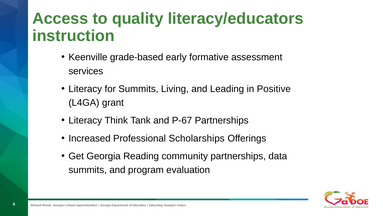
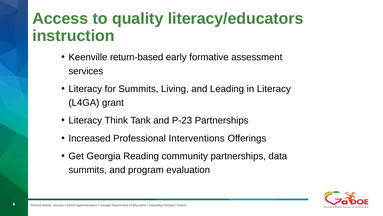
grade-based: grade-based -> return-based (137, 57)
in Positive: Positive -> Literacy (274, 89)
P-67: P-67 -> P-23 (182, 120)
Scholarships: Scholarships -> Interventions (197, 138)
